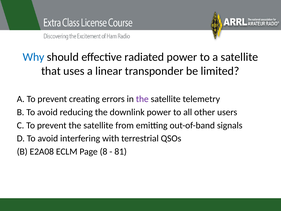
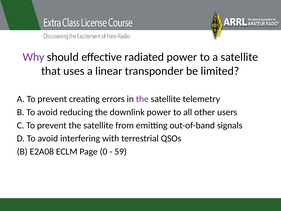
Why colour: blue -> purple (34, 57)
8: 8 -> 0 (104, 151)
81: 81 -> 59 (121, 151)
